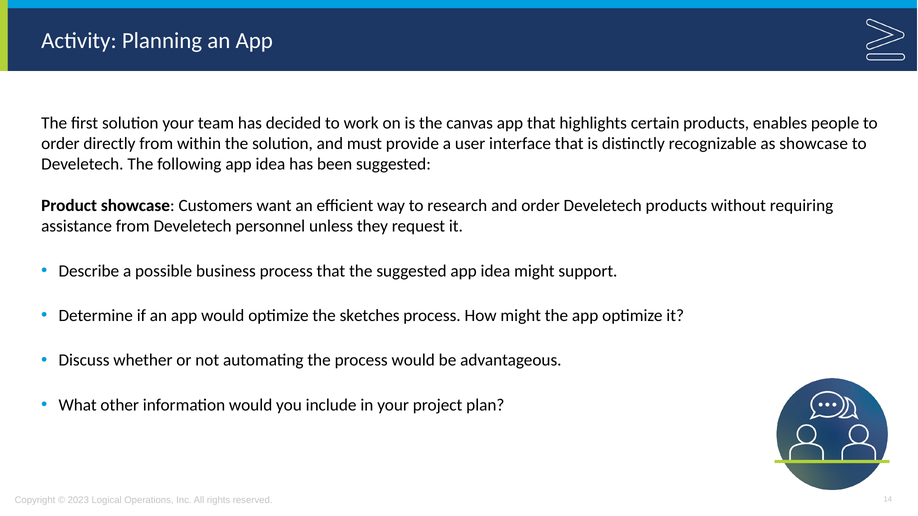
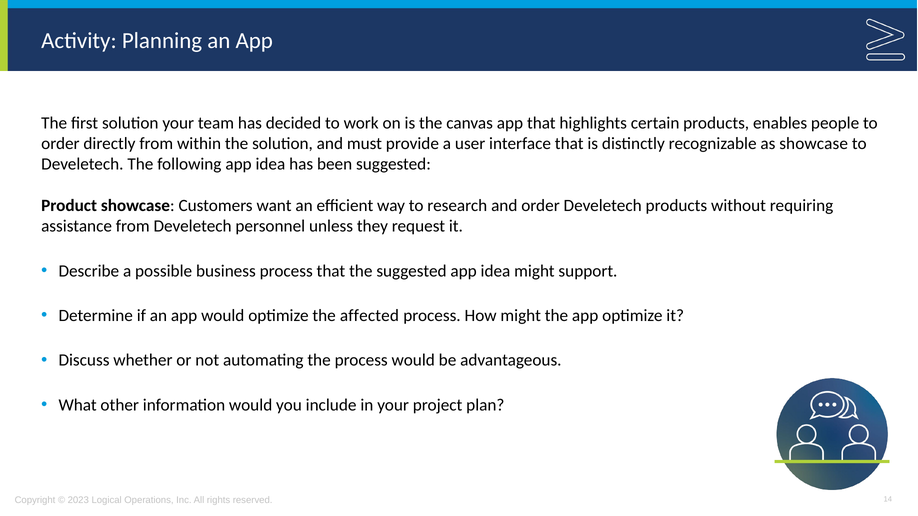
sketches: sketches -> affected (369, 316)
